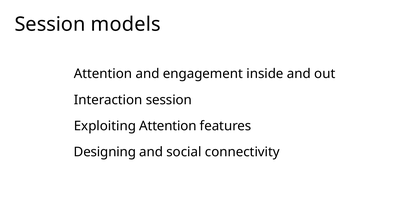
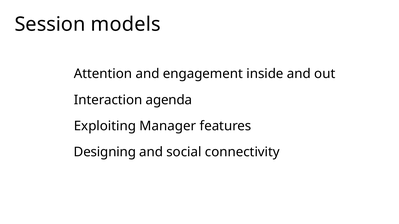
Interaction session: session -> agenda (169, 100)
Exploiting Attention: Attention -> Manager (168, 126)
